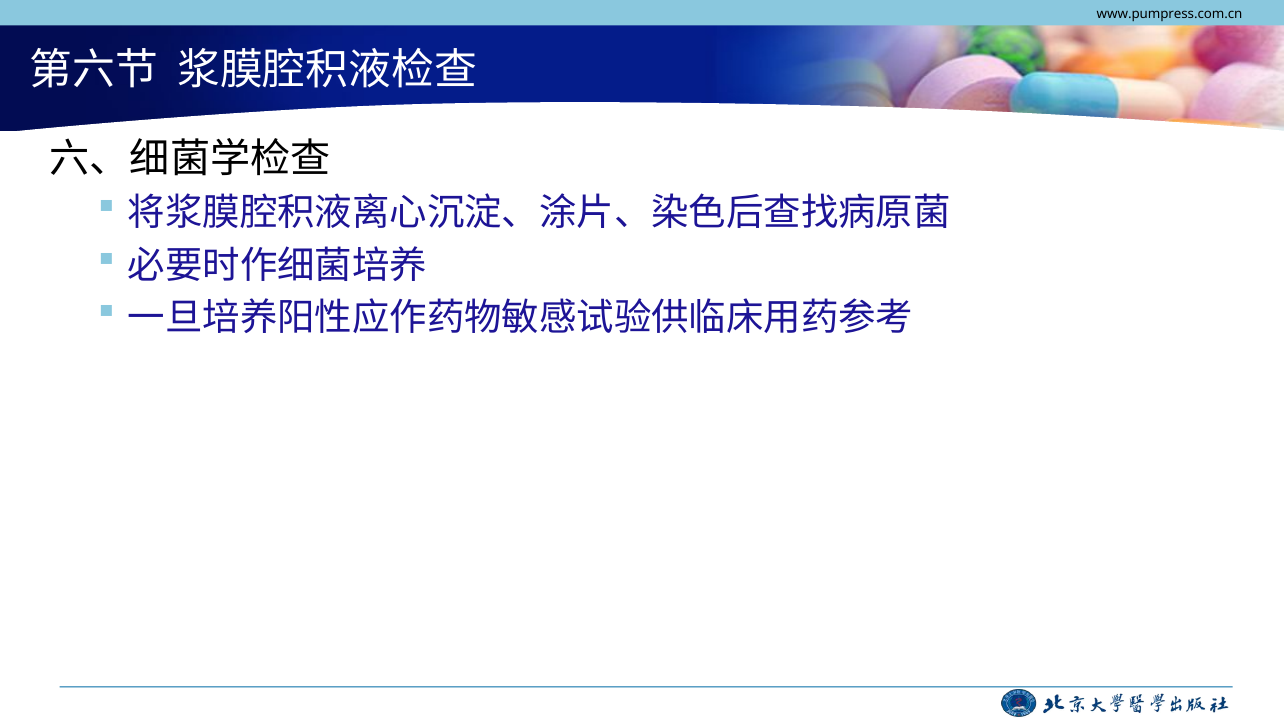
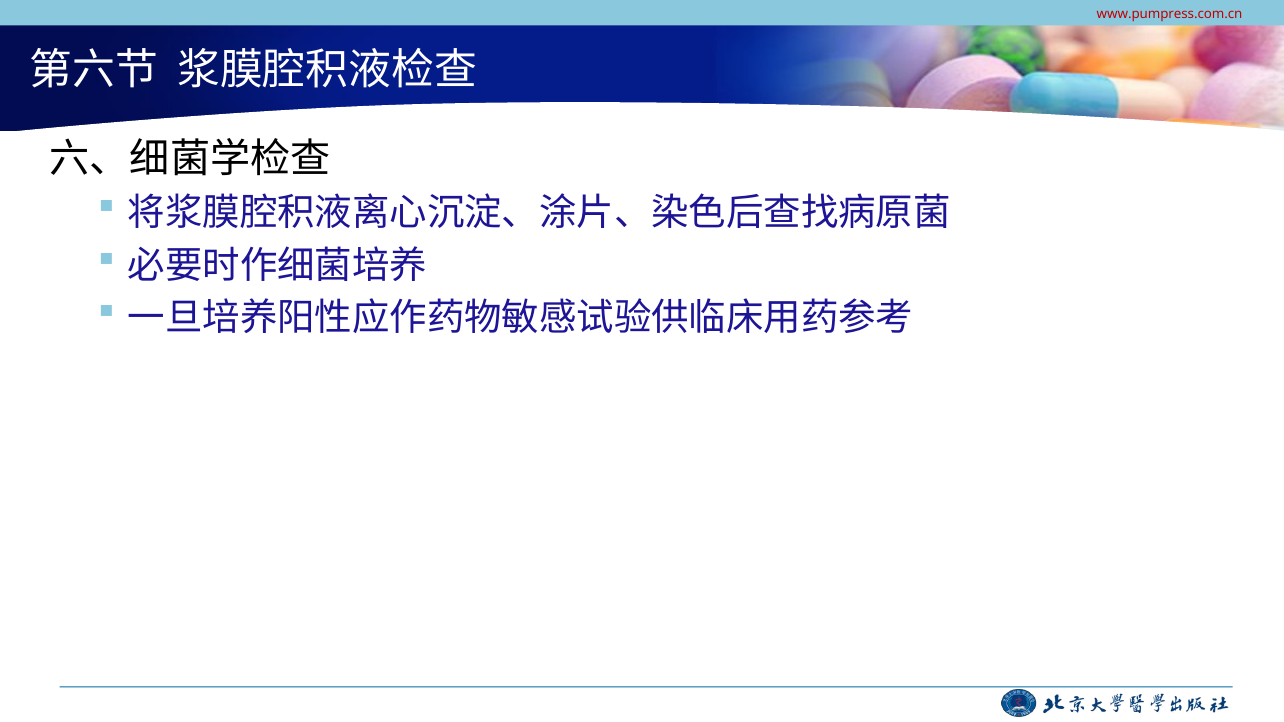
www.pumpress.com.cn colour: black -> red (1170, 14)
